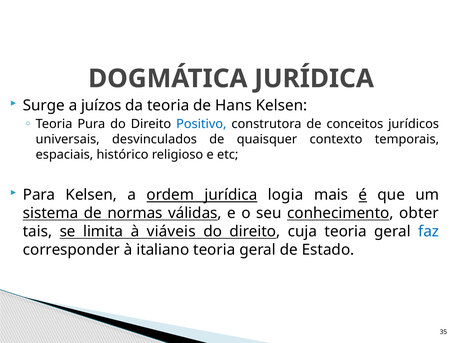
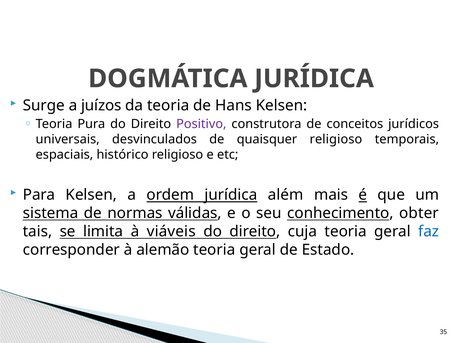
Positivo colour: blue -> purple (201, 124)
quaisquer contexto: contexto -> religioso (336, 139)
logia: logia -> além (286, 195)
italiano: italiano -> alemão (163, 250)
